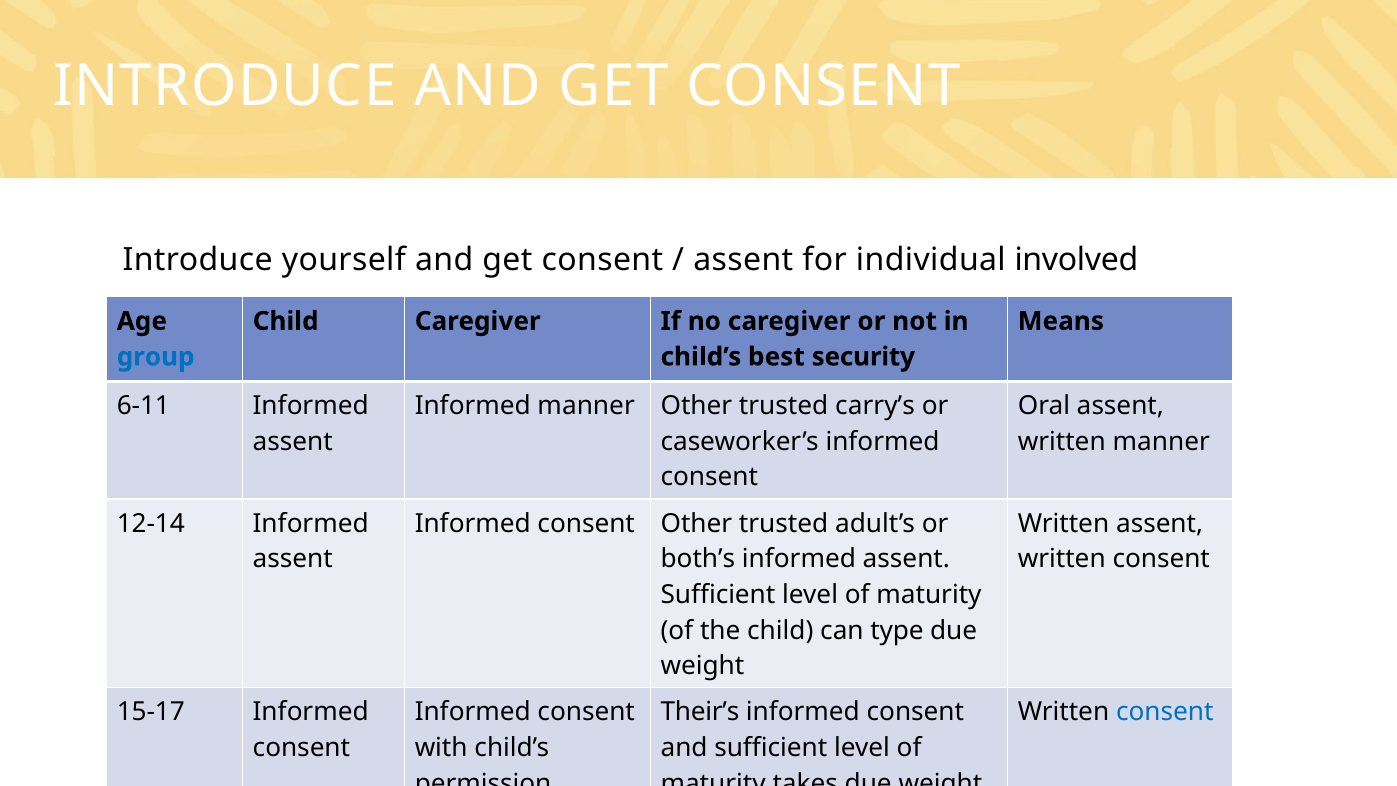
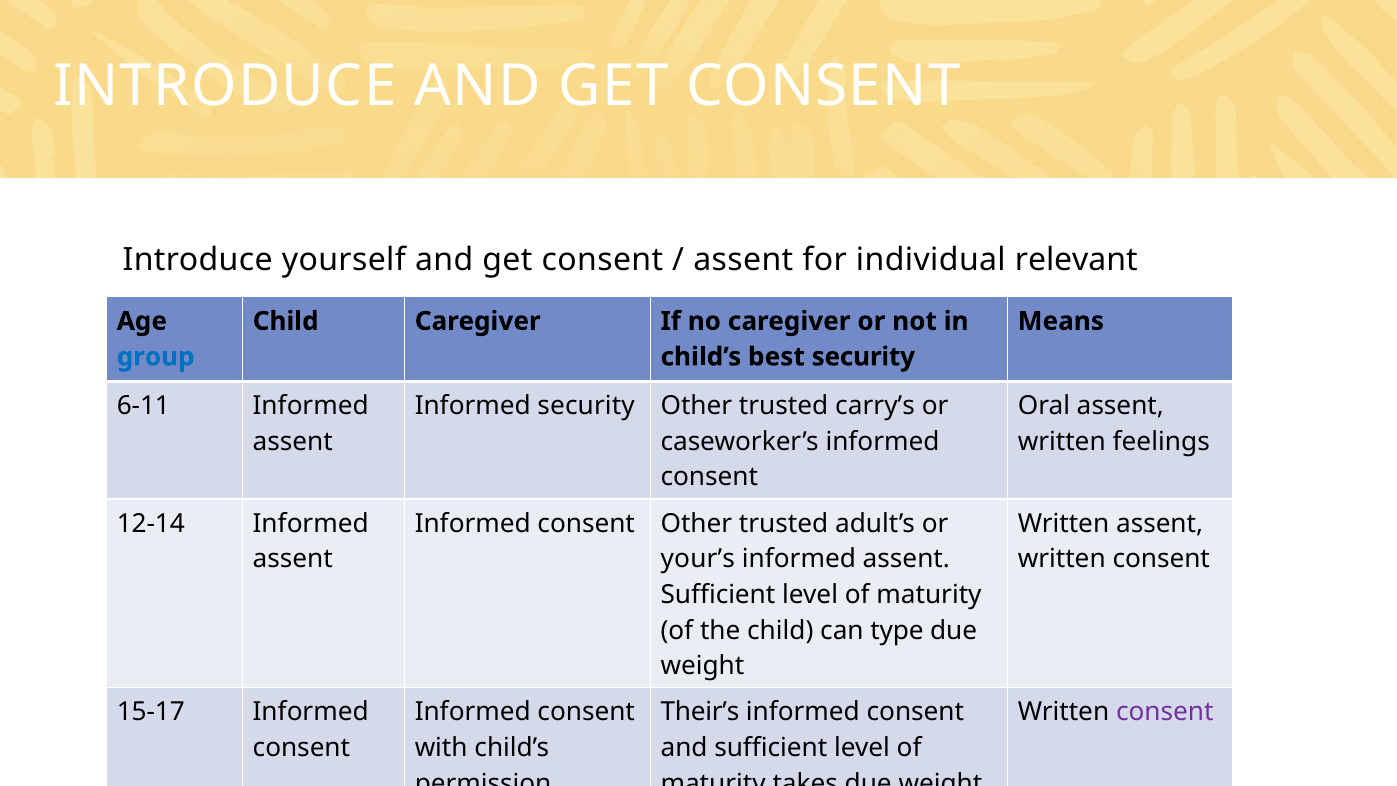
involved: involved -> relevant (1076, 259)
Informed manner: manner -> security (586, 406)
written manner: manner -> feelings (1161, 442)
both’s: both’s -> your’s (698, 559)
consent colour: blue -> purple (1165, 712)
